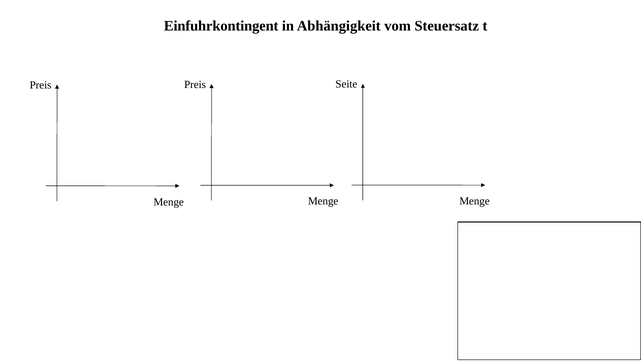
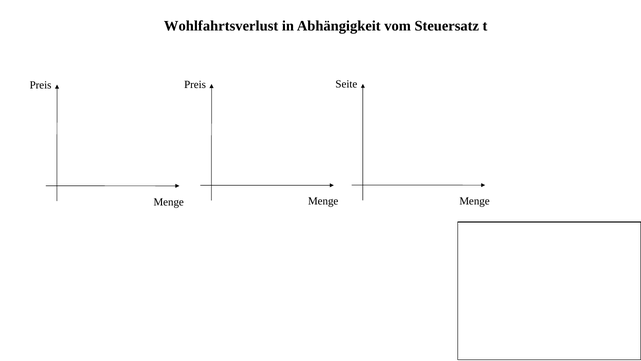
Einfuhrkontingent: Einfuhrkontingent -> Wohlfahrtsverlust (221, 26)
